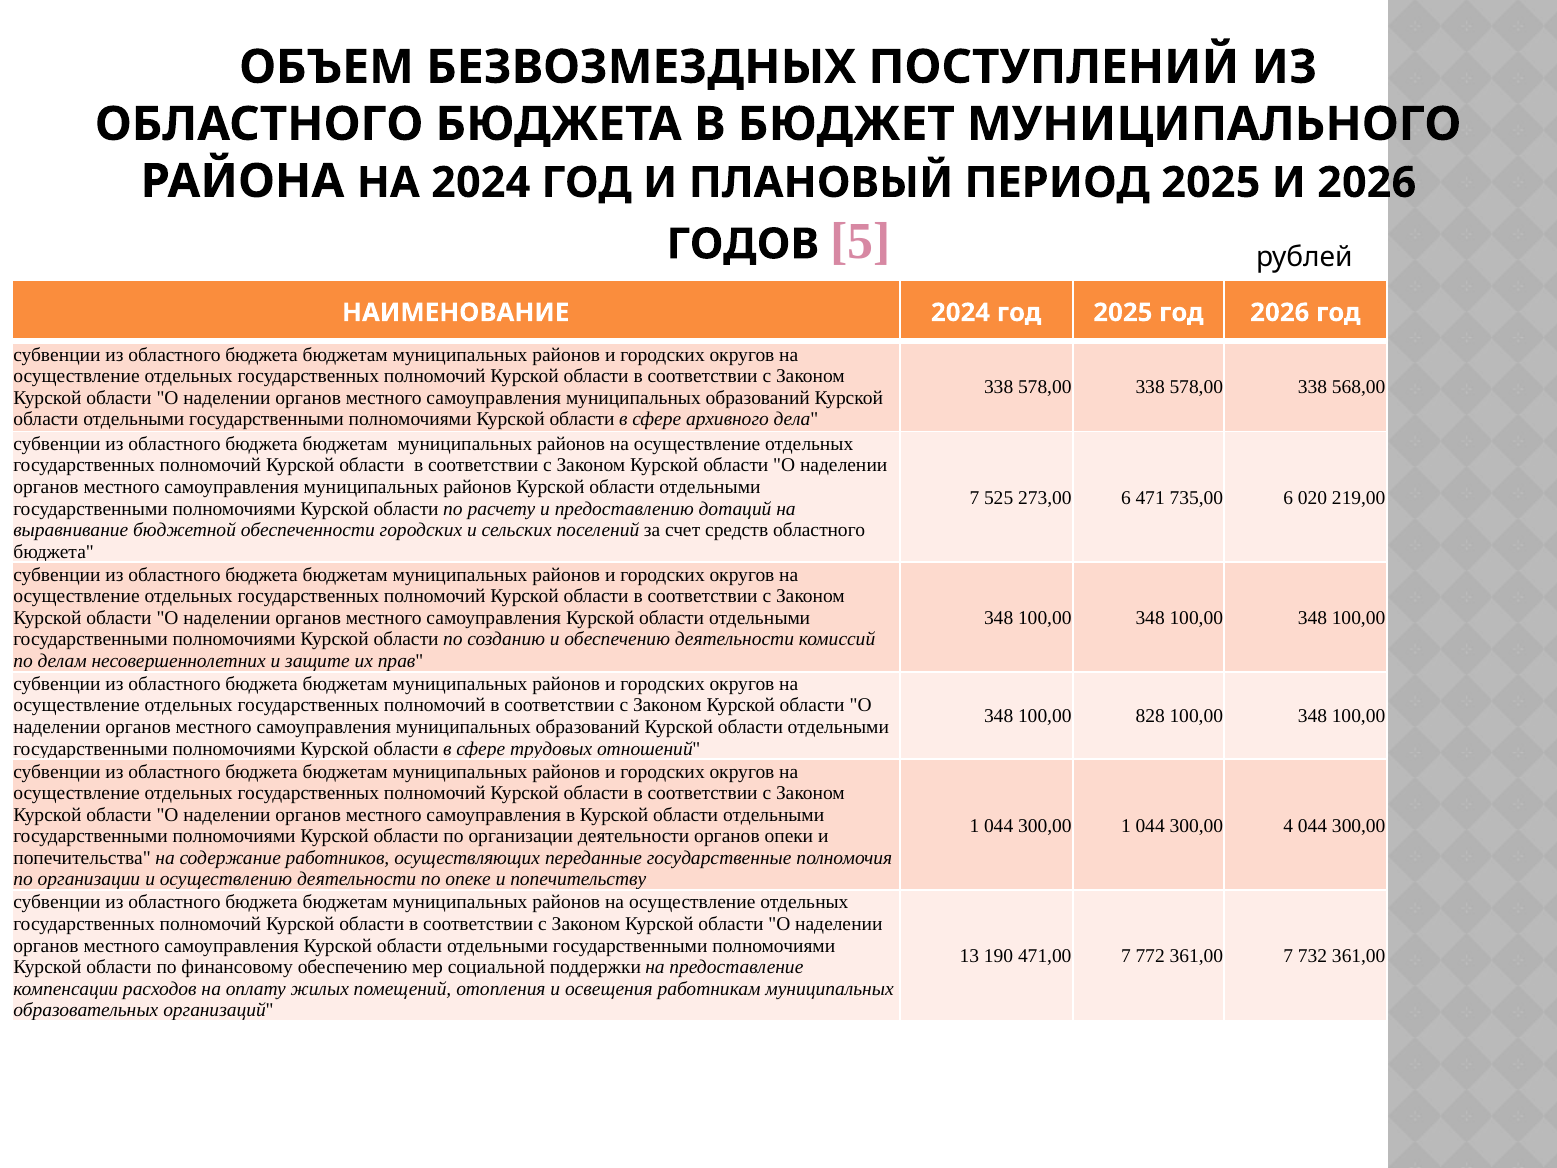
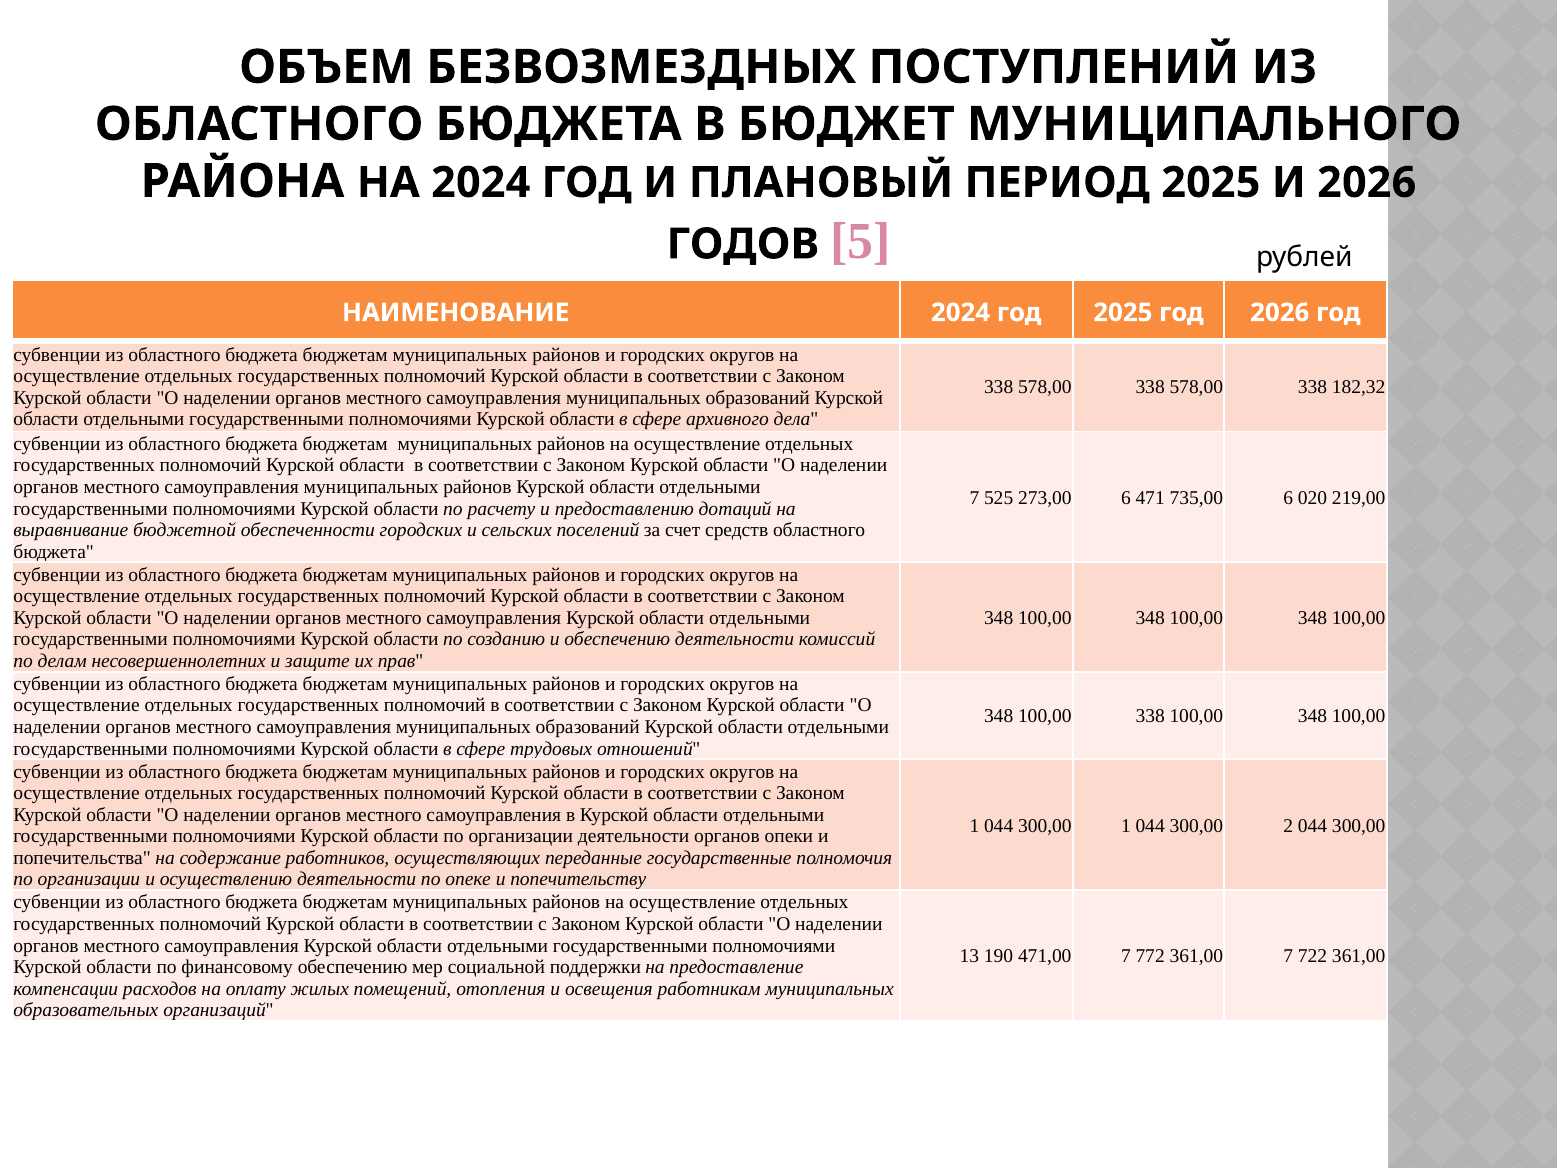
568,00: 568,00 -> 182,32 (1359, 387)
100,00 828: 828 -> 338 (1150, 716)
4: 4 -> 2 (1288, 825)
732: 732 -> 722 (1313, 956)
